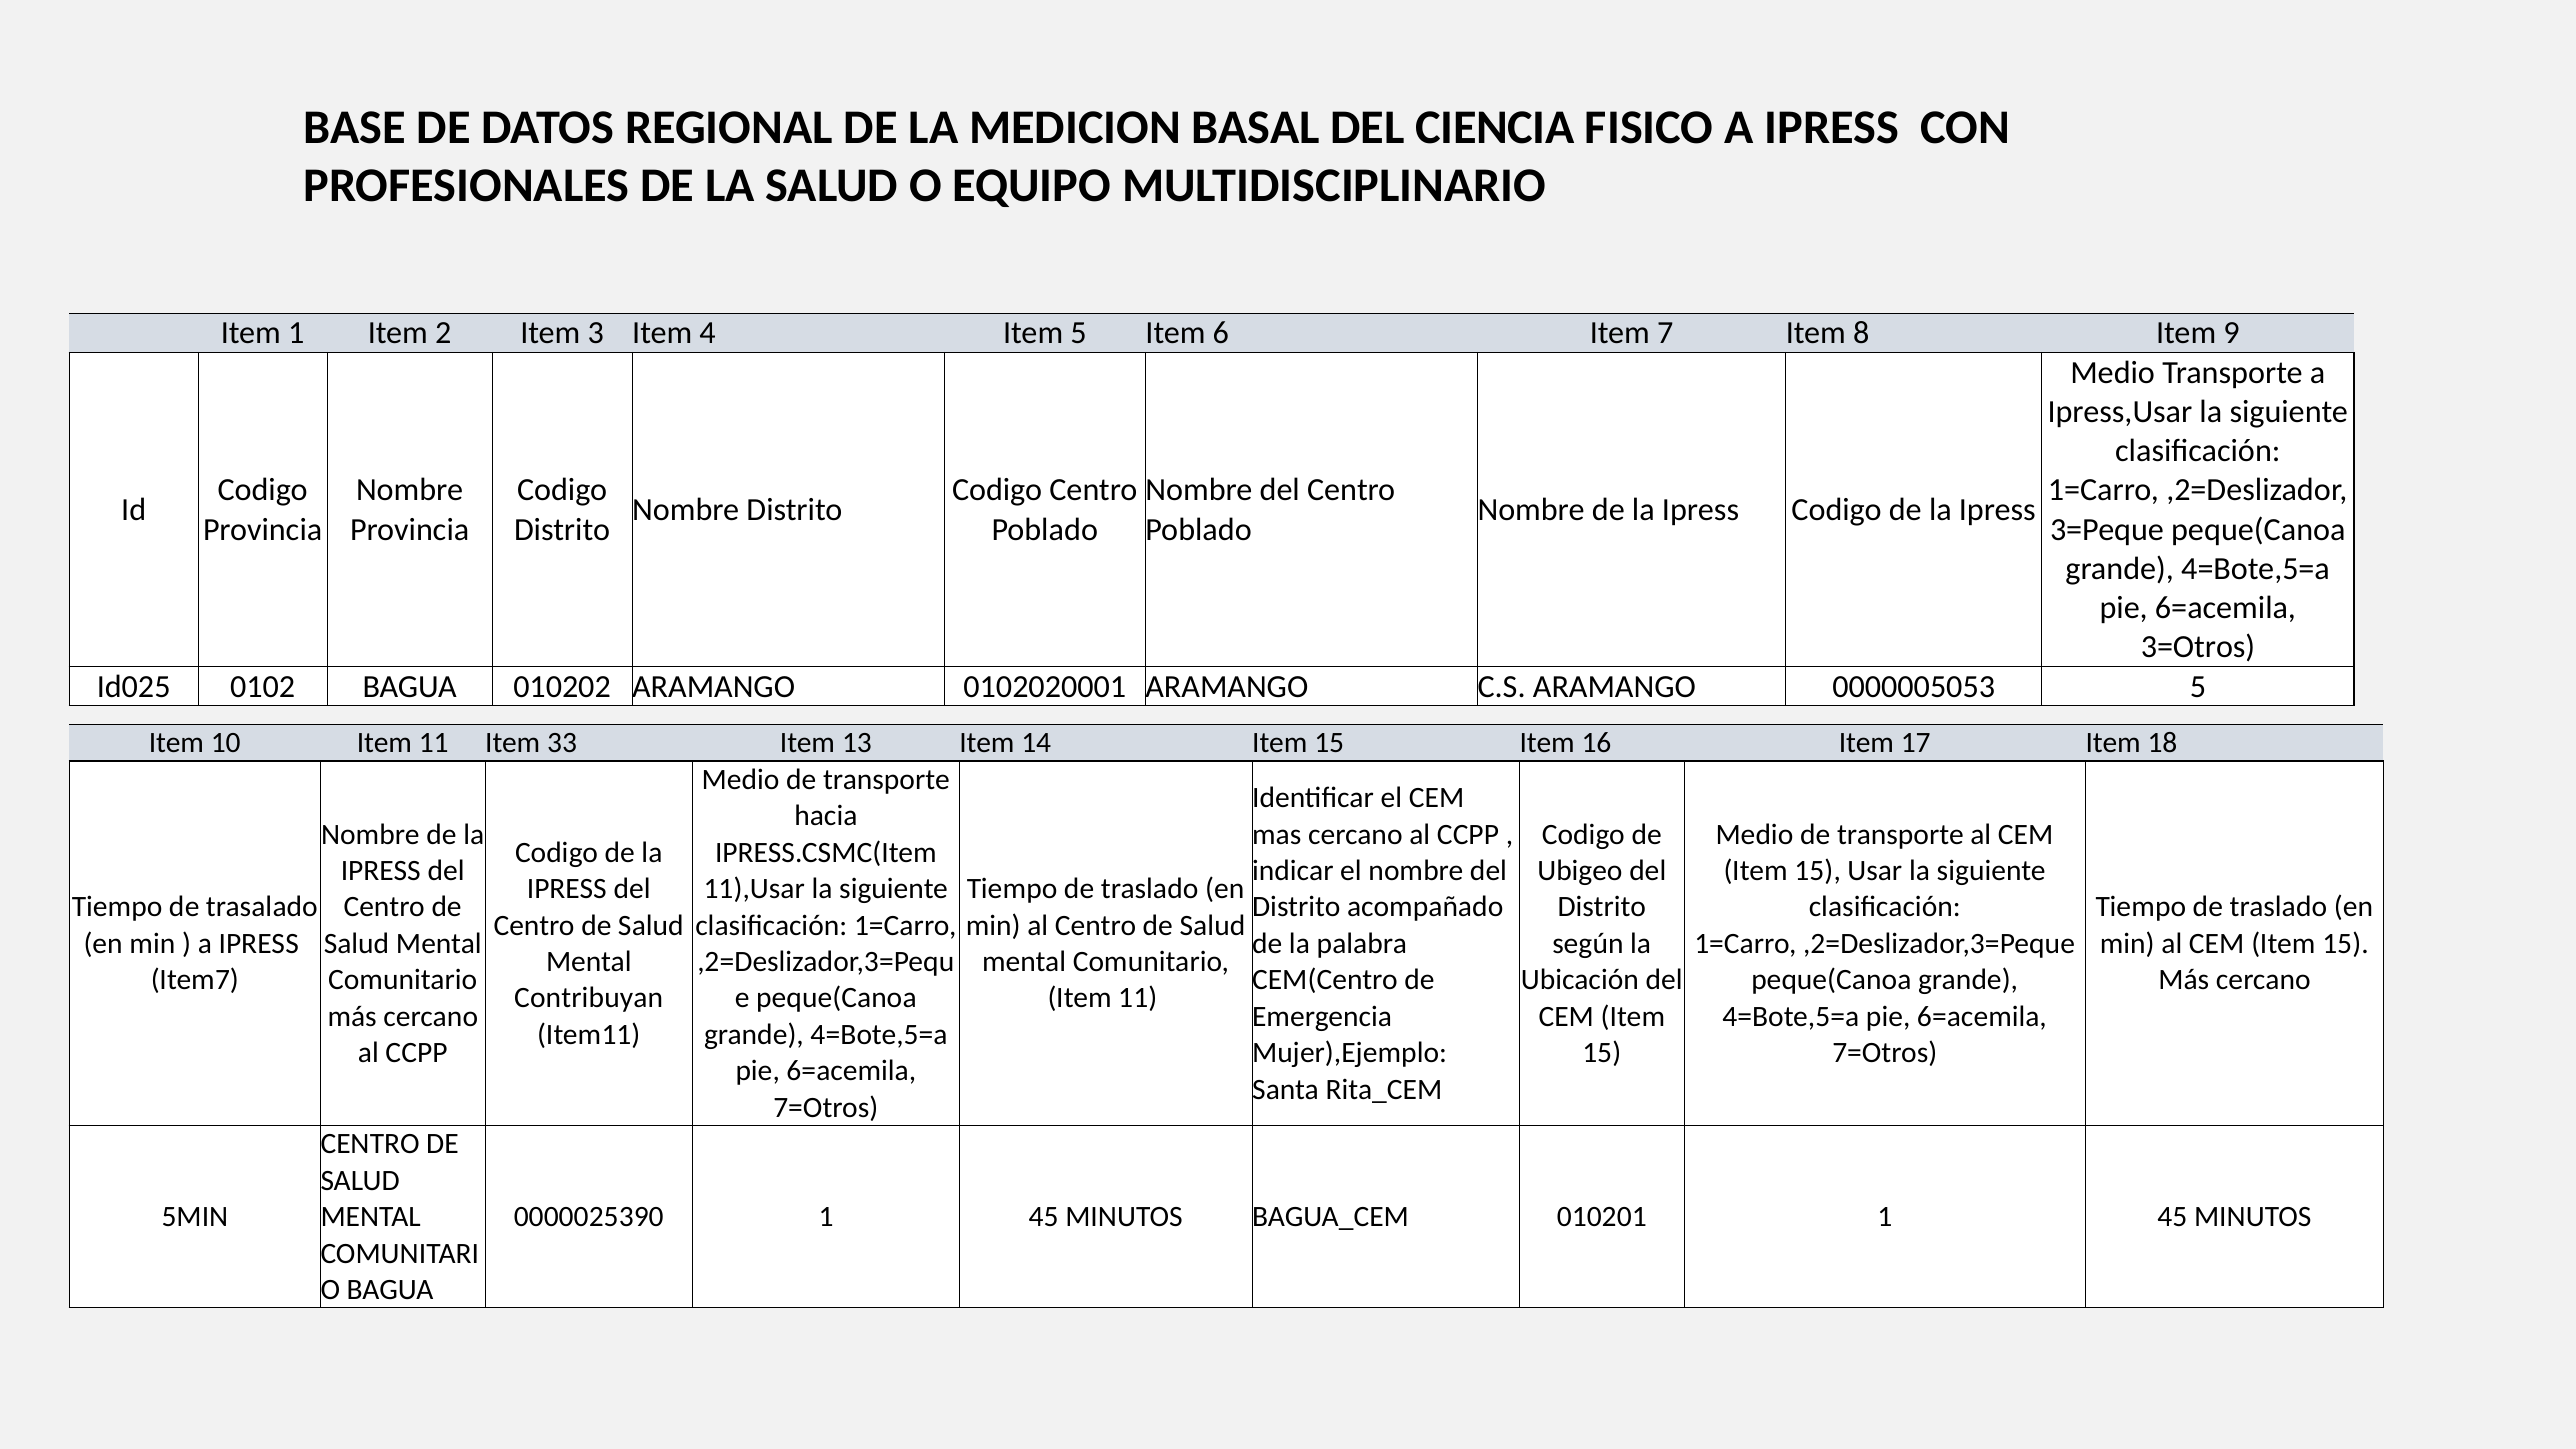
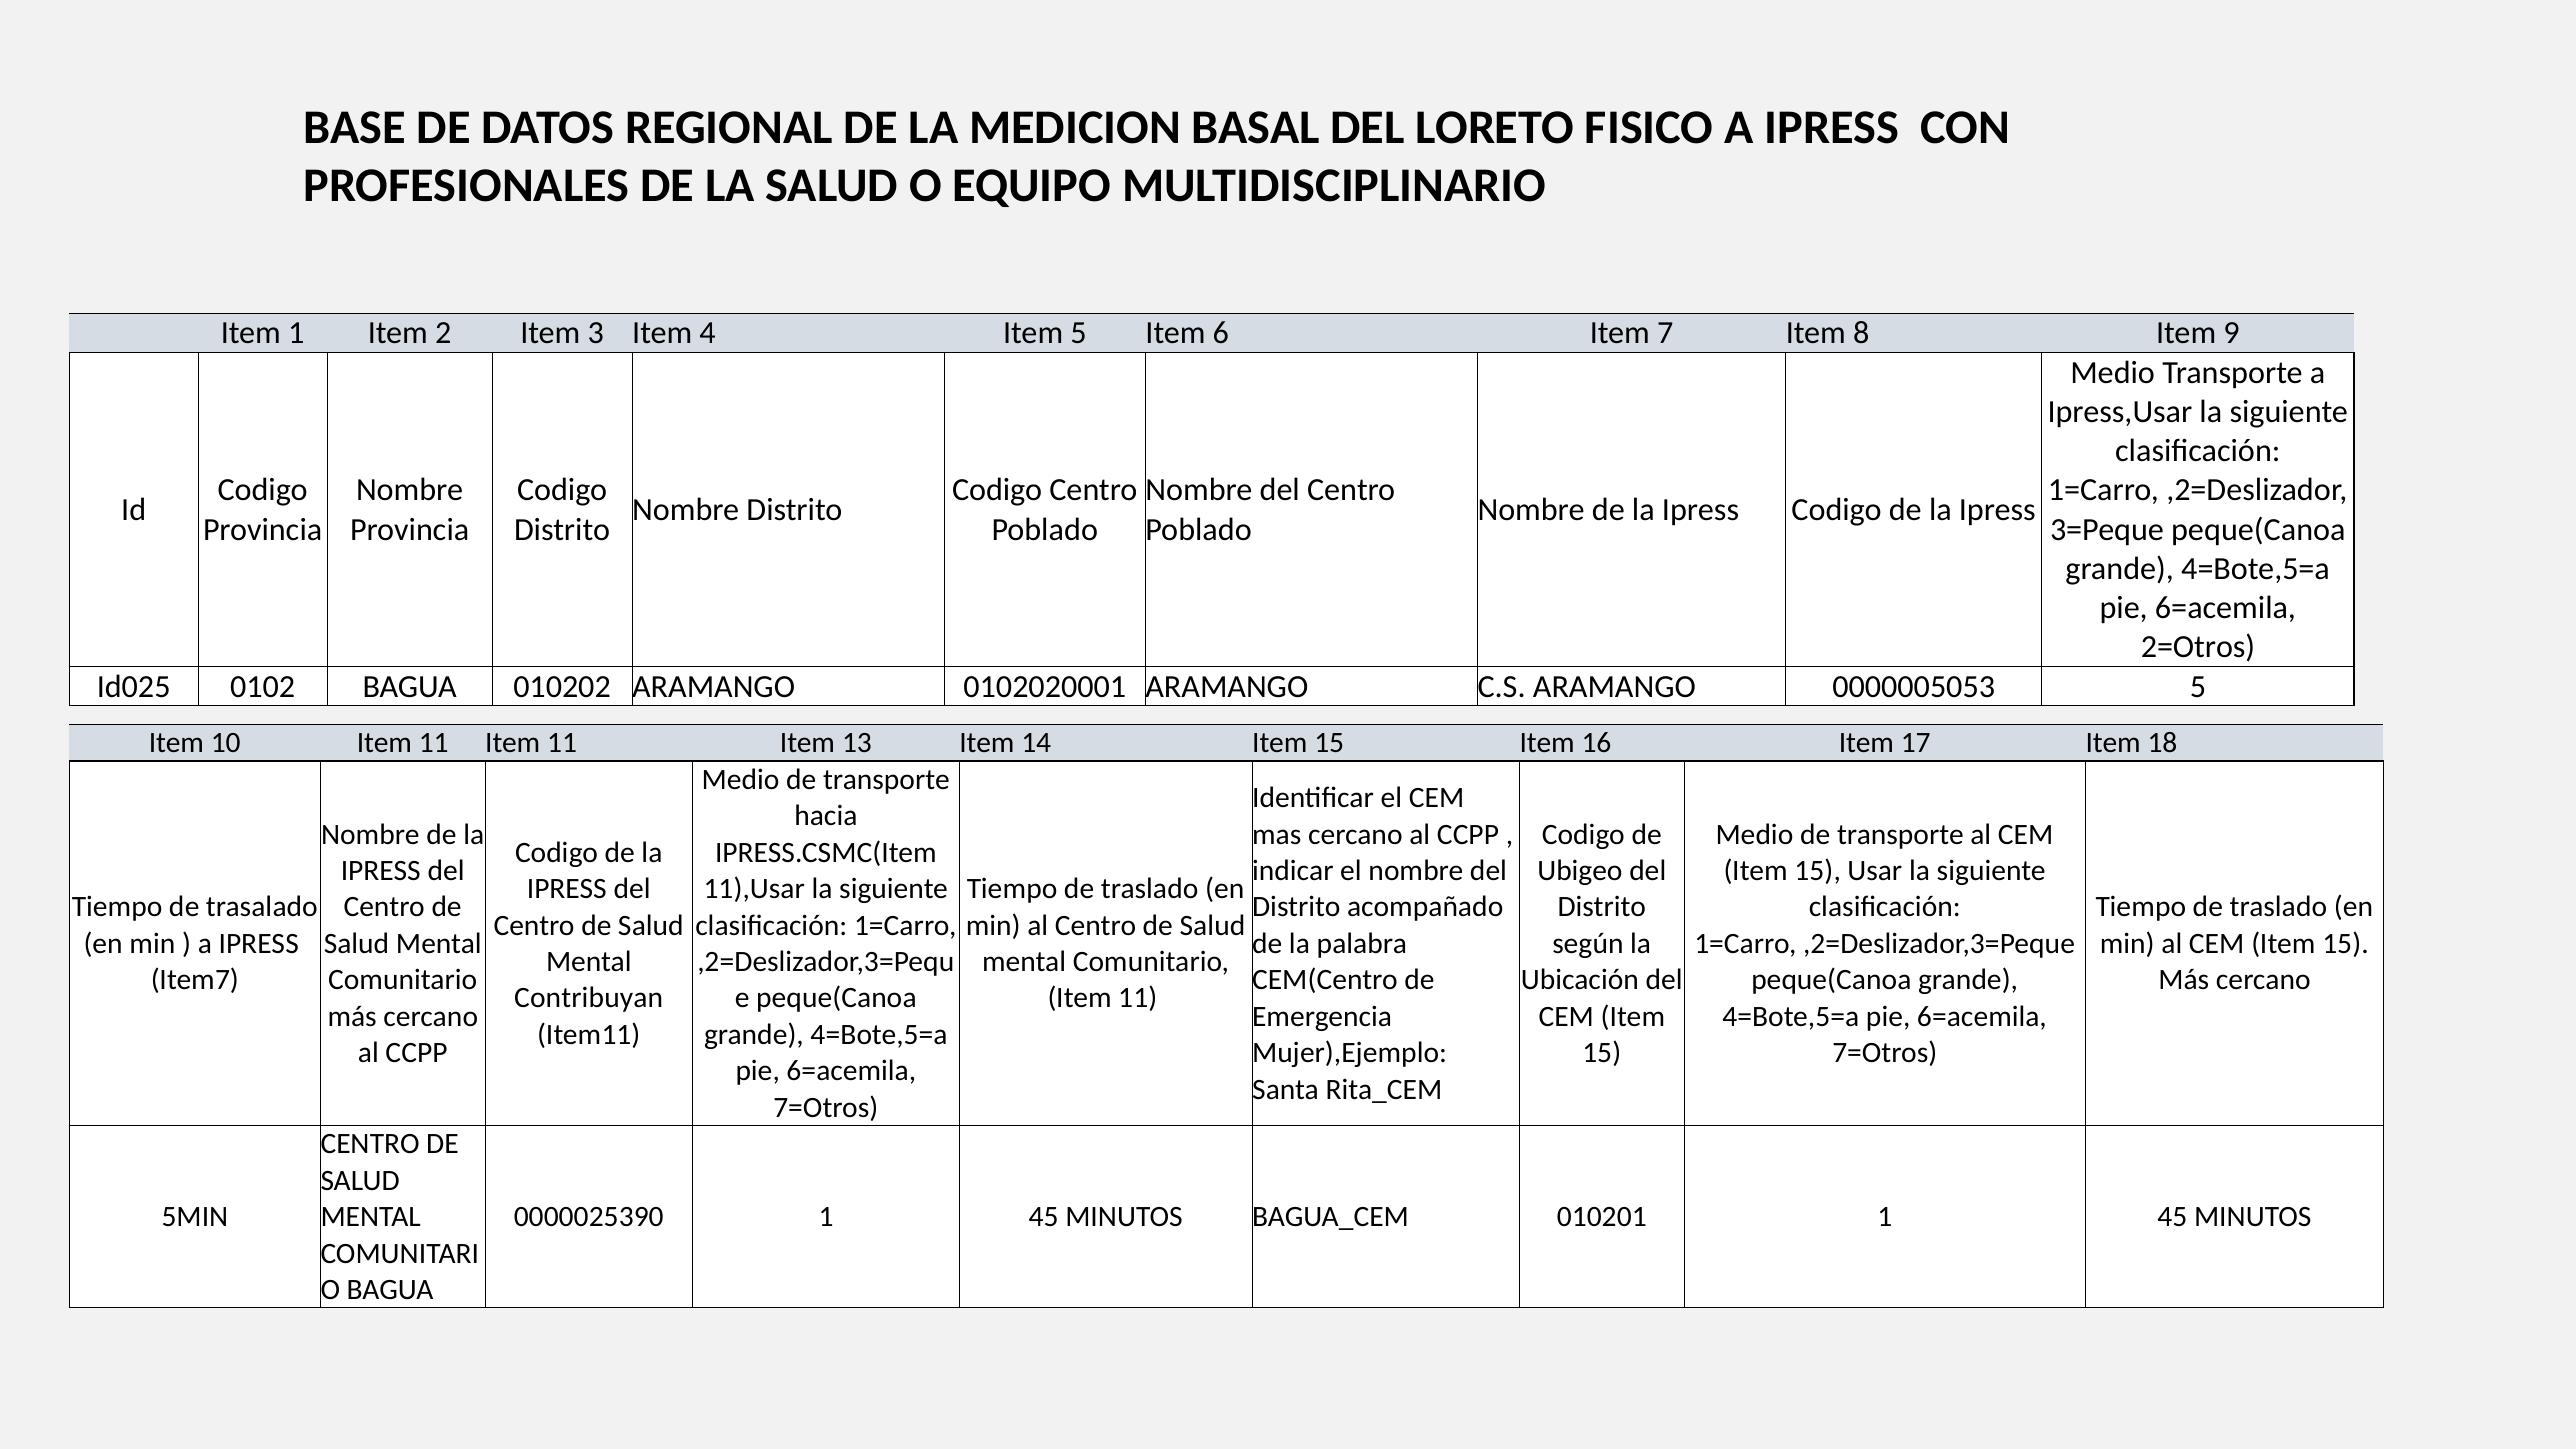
CIENCIA: CIENCIA -> LORETO (1495, 128)
3=Otros: 3=Otros -> 2=Otros (2198, 647)
11 Item 33: 33 -> 11 (562, 743)
